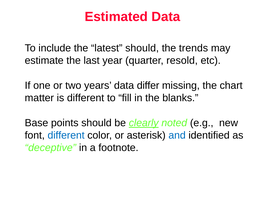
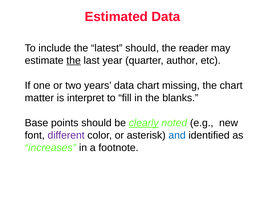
trends: trends -> reader (194, 48)
the underline: none -> present (74, 60)
resold: resold -> author (182, 60)
data differ: differ -> chart (148, 85)
is different: different -> interpret (86, 98)
different colour: blue -> purple (66, 135)
deceptive: deceptive -> increases (50, 148)
